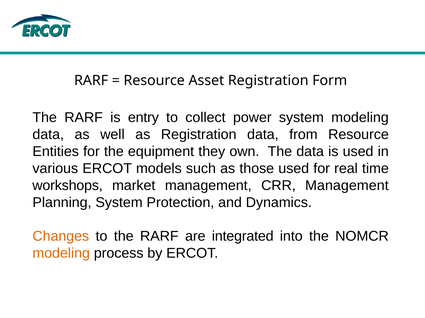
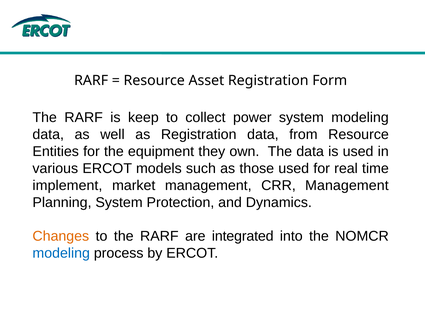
entry: entry -> keep (143, 118)
workshops: workshops -> implement (67, 186)
modeling colour: orange -> blue (61, 254)
